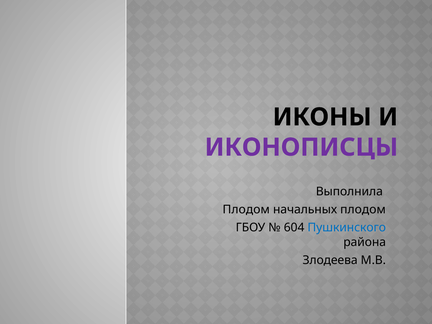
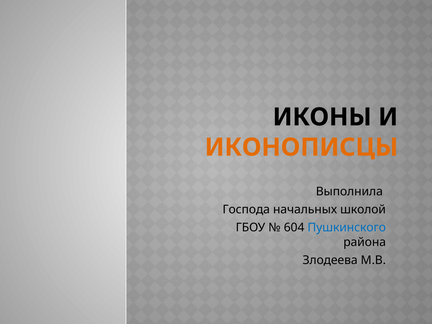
ИКОНОПИСЦЫ colour: purple -> orange (301, 147)
Плодом: Плодом -> Господа (246, 210)
начальных плодом: плодом -> школой (363, 210)
